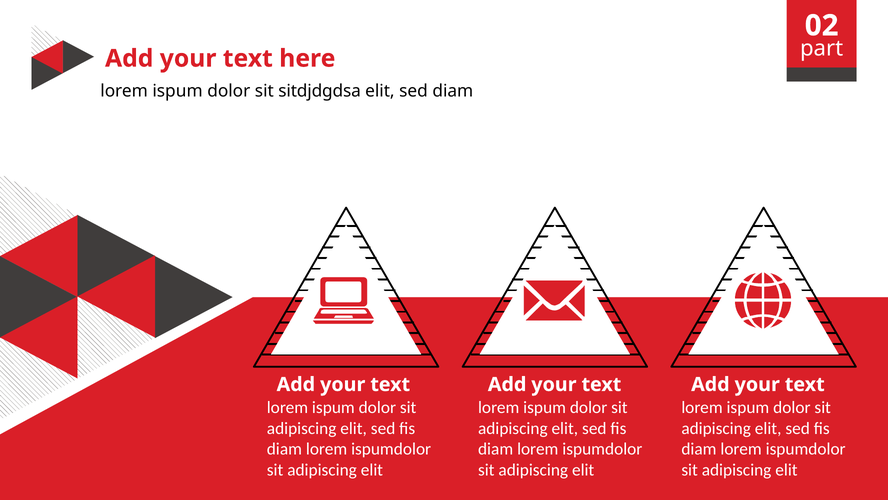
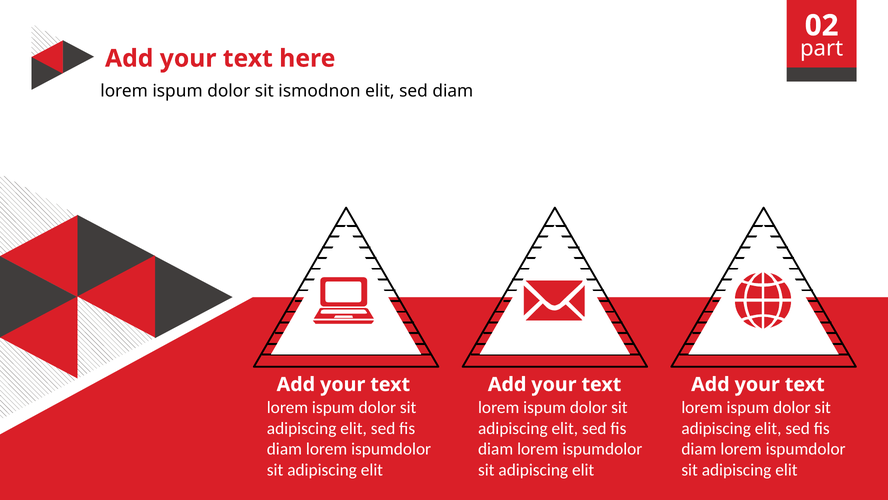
sitdjdgdsa: sitdjdgdsa -> ismodnon (319, 91)
